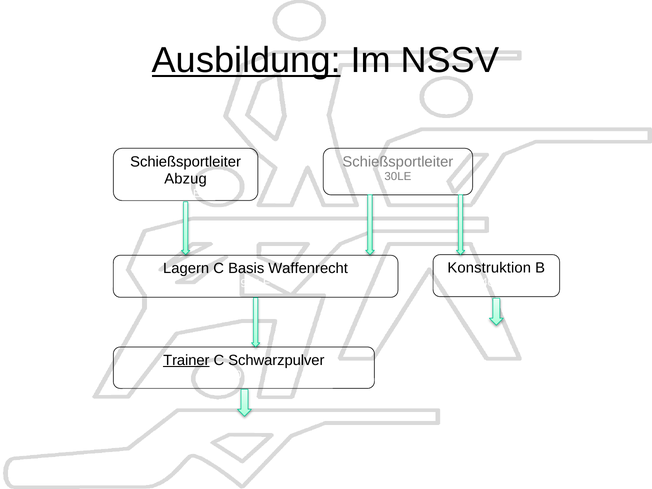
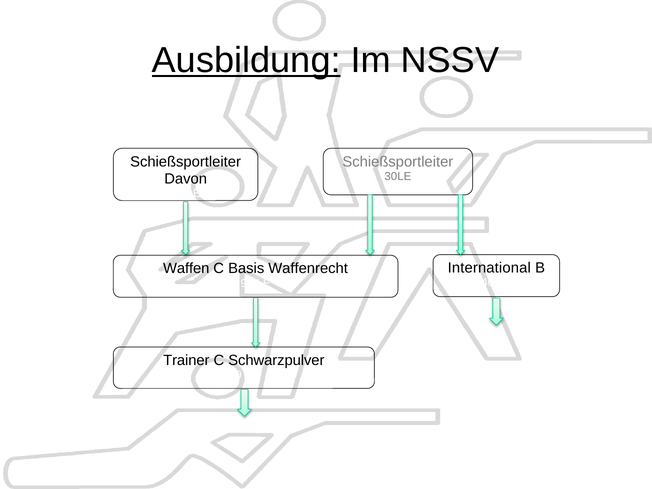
Abzug: Abzug -> Davon (186, 179)
Konstruktion: Konstruktion -> International (489, 268)
Lagern: Lagern -> Waffen (186, 269)
Trainer underline: present -> none (186, 360)
